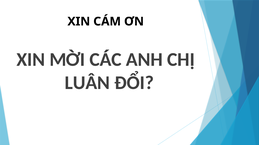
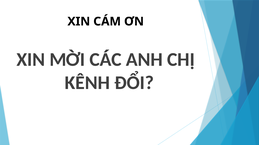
LUÂN: LUÂN -> KÊNH (87, 83)
